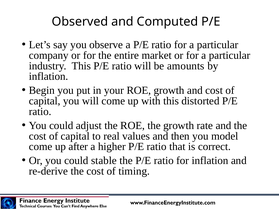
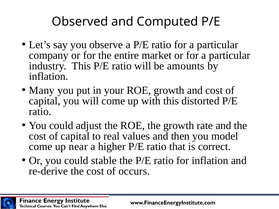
Begin: Begin -> Many (42, 91)
after: after -> near (78, 147)
timing: timing -> occurs (134, 171)
